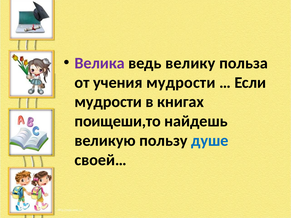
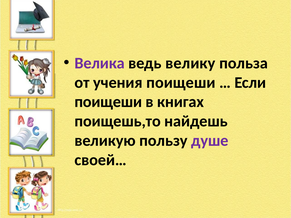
учения мудрости: мудрости -> поищеши (181, 83)
мудрости: мудрости -> поищеши (108, 102)
поищеши,то: поищеши,то -> поищешь,то (118, 121)
душе colour: blue -> purple (210, 141)
